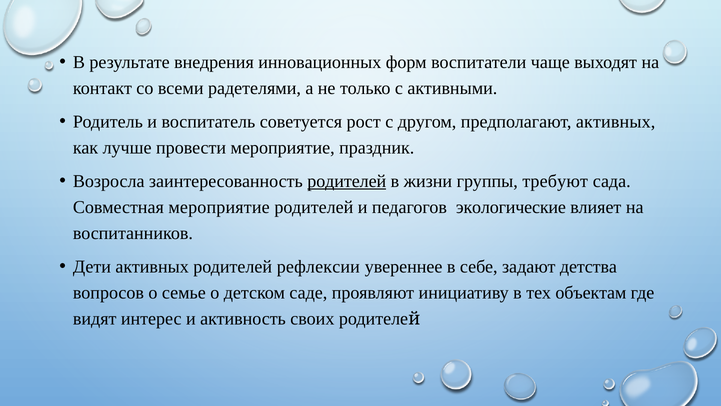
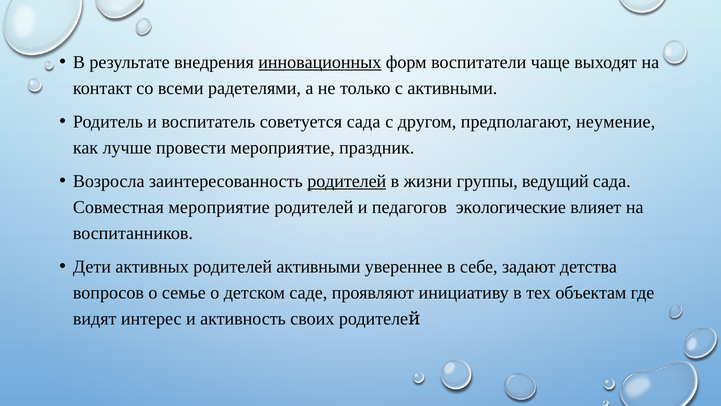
инновационных underline: none -> present (320, 62)
советуется рост: рост -> сада (364, 122)
предполагают активных: активных -> неумение (616, 122)
требуют: требуют -> ведущий (555, 181)
родителей рефлексии: рефлексии -> активными (319, 266)
